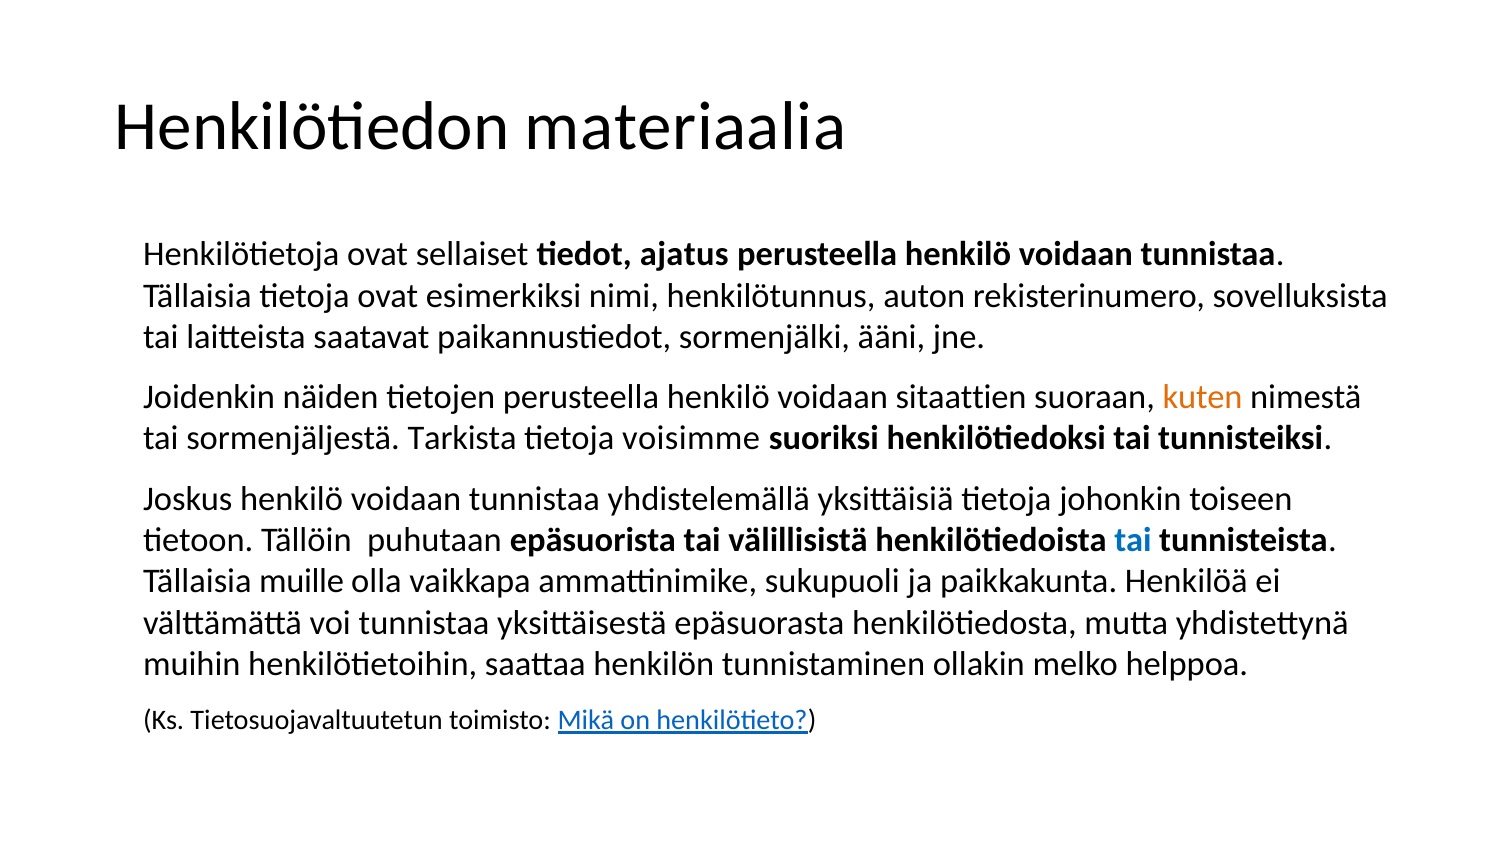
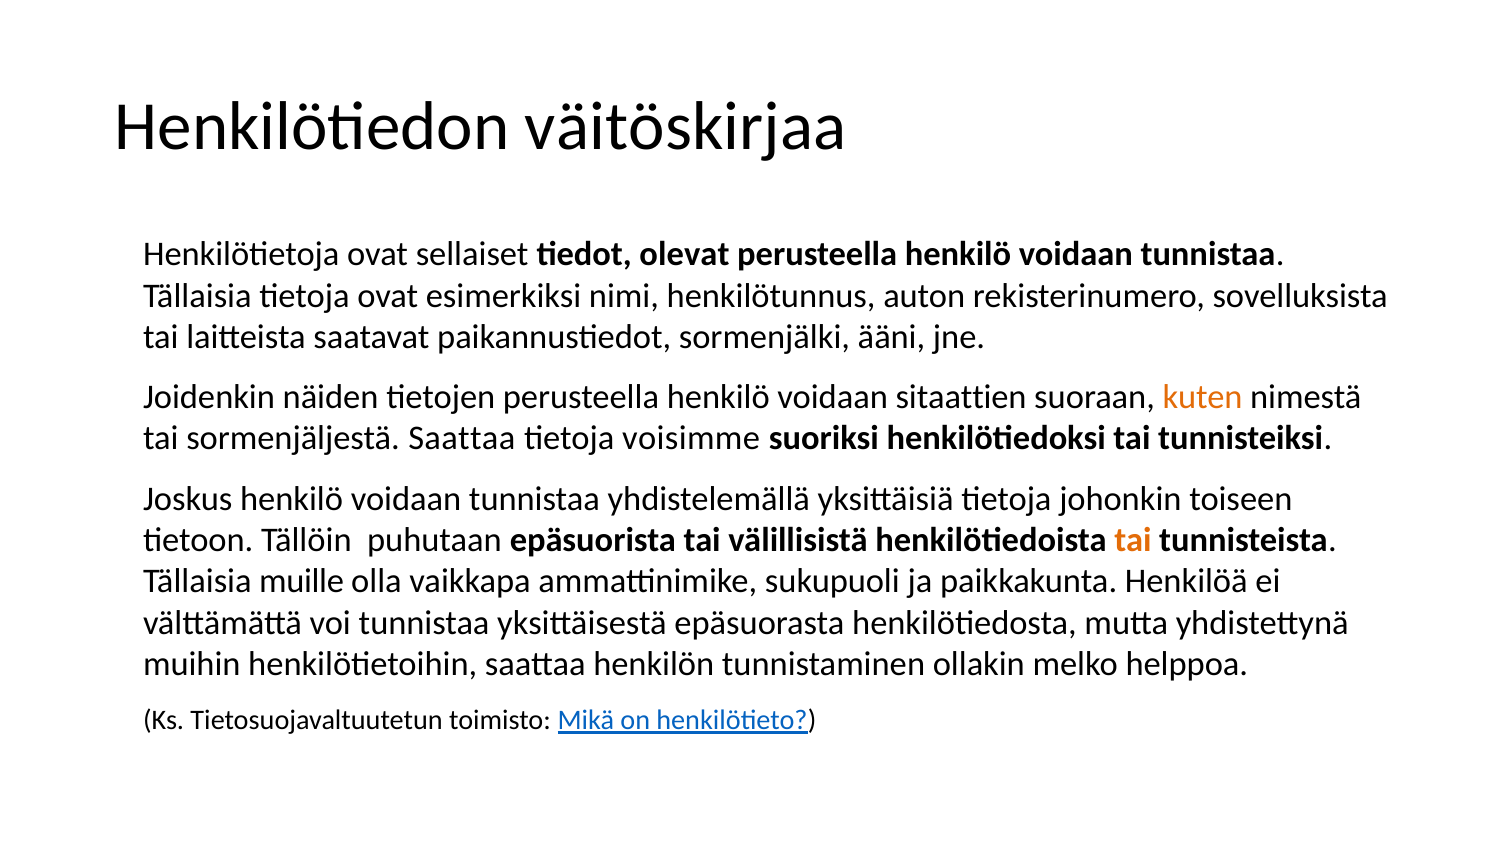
materiaalia: materiaalia -> väitöskirjaa (686, 127)
ajatus: ajatus -> olevat (684, 254)
sormenjäljestä Tarkista: Tarkista -> Saattaa (462, 439)
tai colour: blue -> orange (1133, 540)
